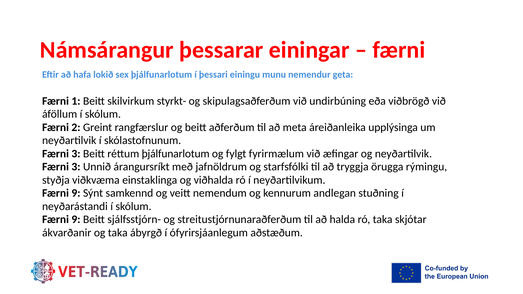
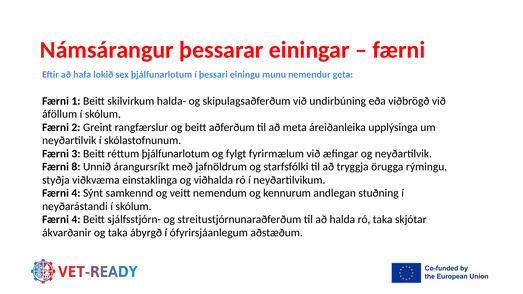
styrkt-: styrkt- -> halda- (171, 101)
3: 3 -> 8 (76, 167)
9: 9 -> 4 (76, 193)
9: 9 -> 4 (76, 220)
